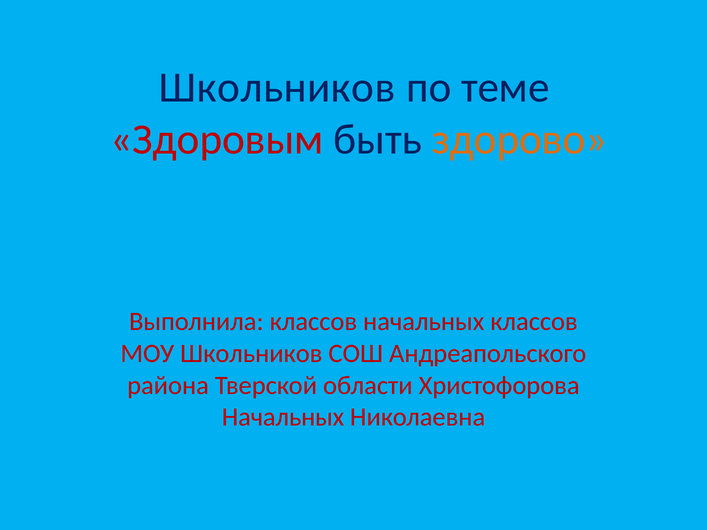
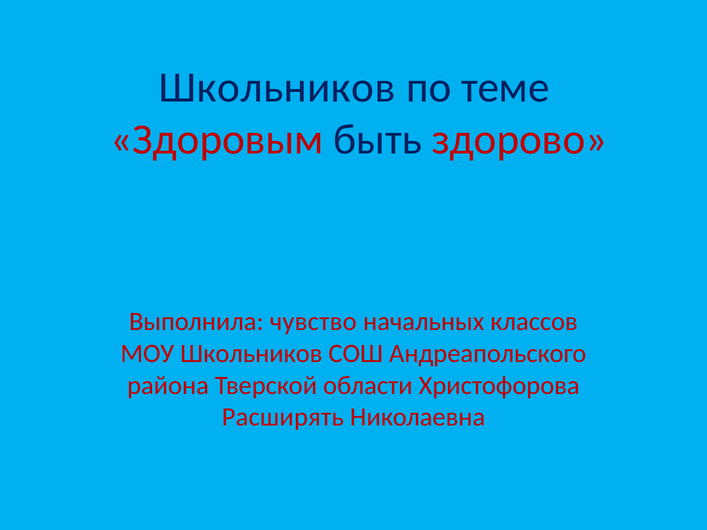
здорово colour: orange -> red (520, 139)
Выполнила классов: классов -> чувство (313, 322)
Начальных: Начальных -> Расширять (283, 417)
